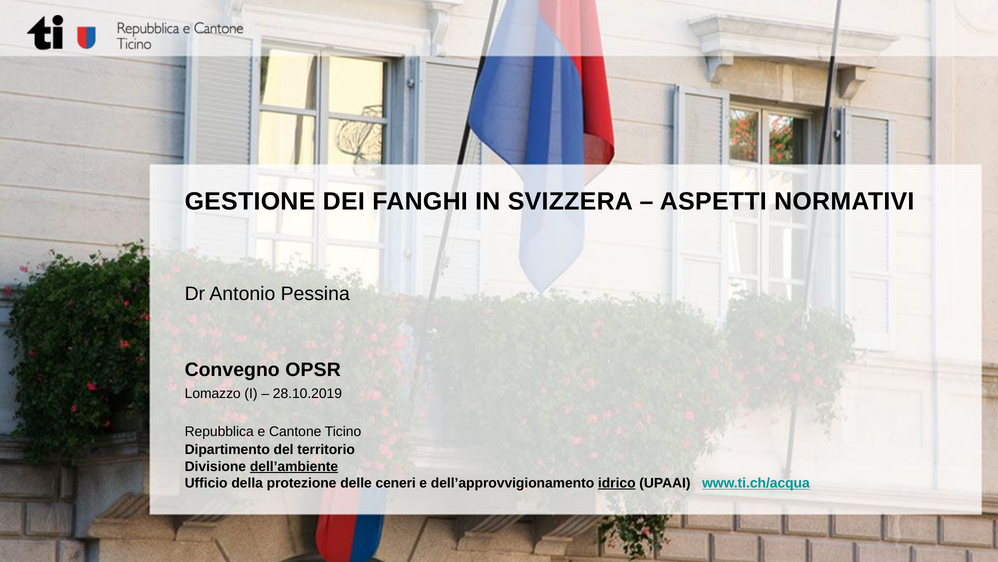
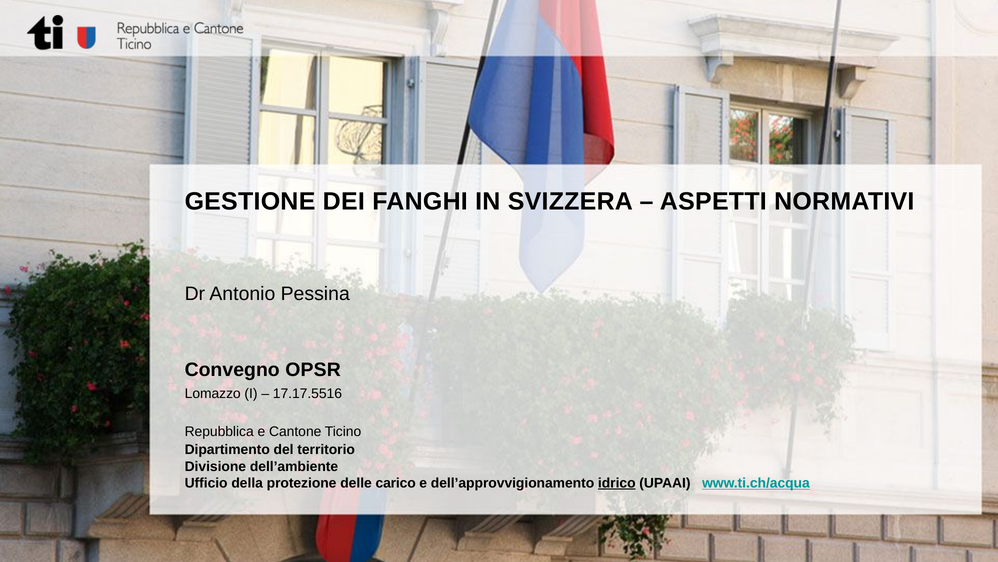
28.10.2019: 28.10.2019 -> 17.17.5516 (307, 393)
dell’ambiente underline: present -> none (294, 466)
ceneri: ceneri -> carico (396, 483)
